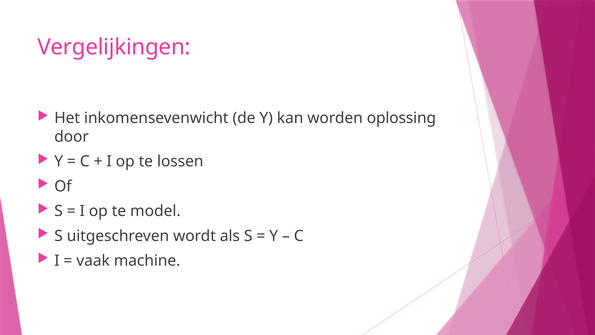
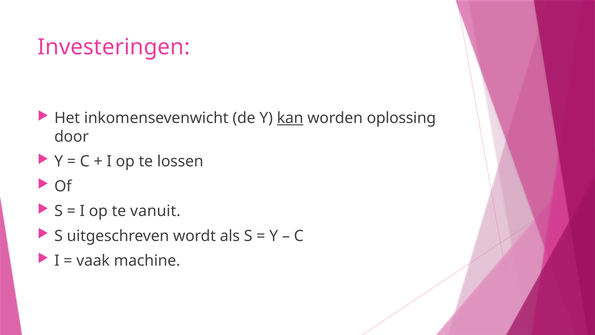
Vergelijkingen: Vergelijkingen -> Investeringen (114, 47)
kan underline: none -> present (290, 118)
model: model -> vanuit (155, 211)
